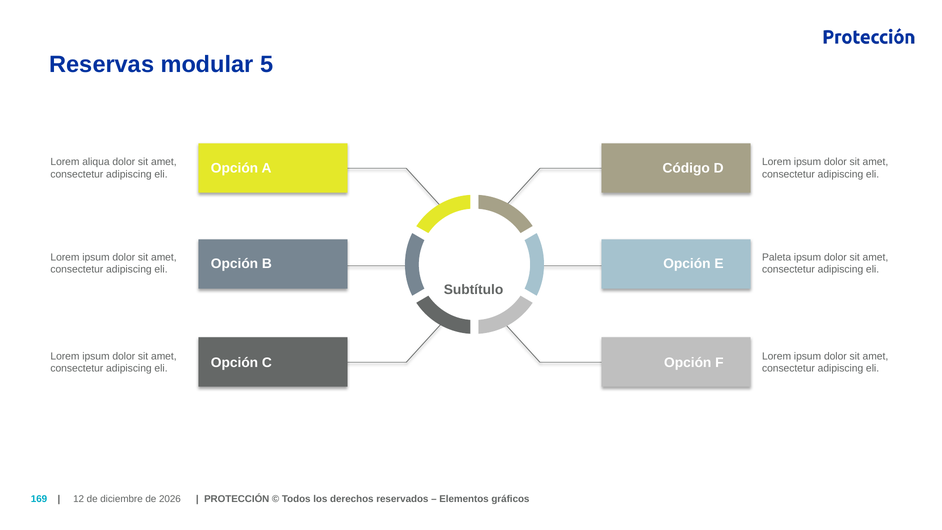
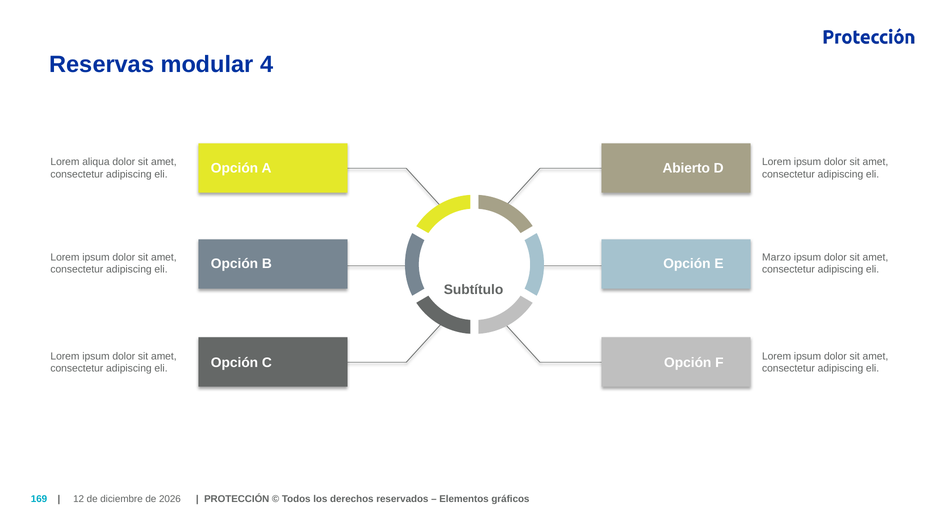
5: 5 -> 4 (267, 65)
Código: Código -> Abierto (686, 168)
Paleta: Paleta -> Marzo (777, 257)
